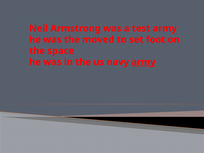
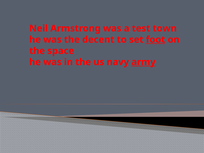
test army: army -> town (165, 28)
moved: moved -> decent (98, 40)
foot underline: none -> present (156, 40)
